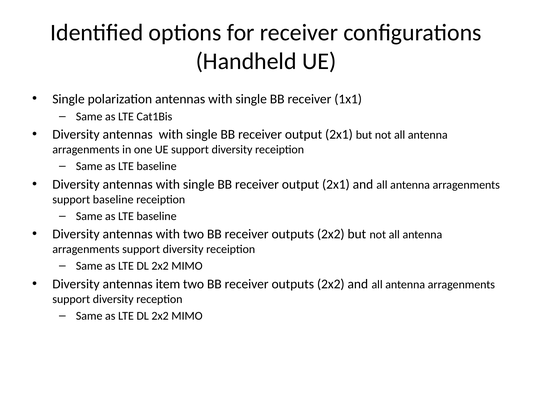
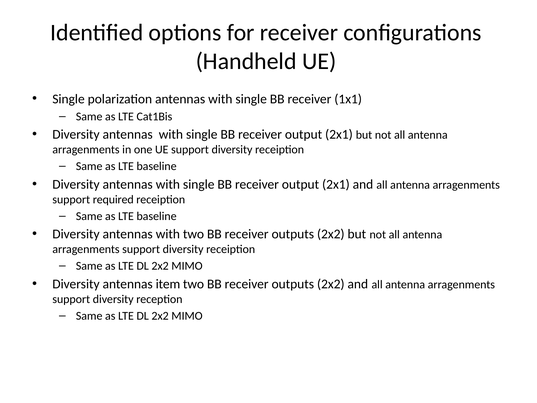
support baseline: baseline -> required (113, 199)
